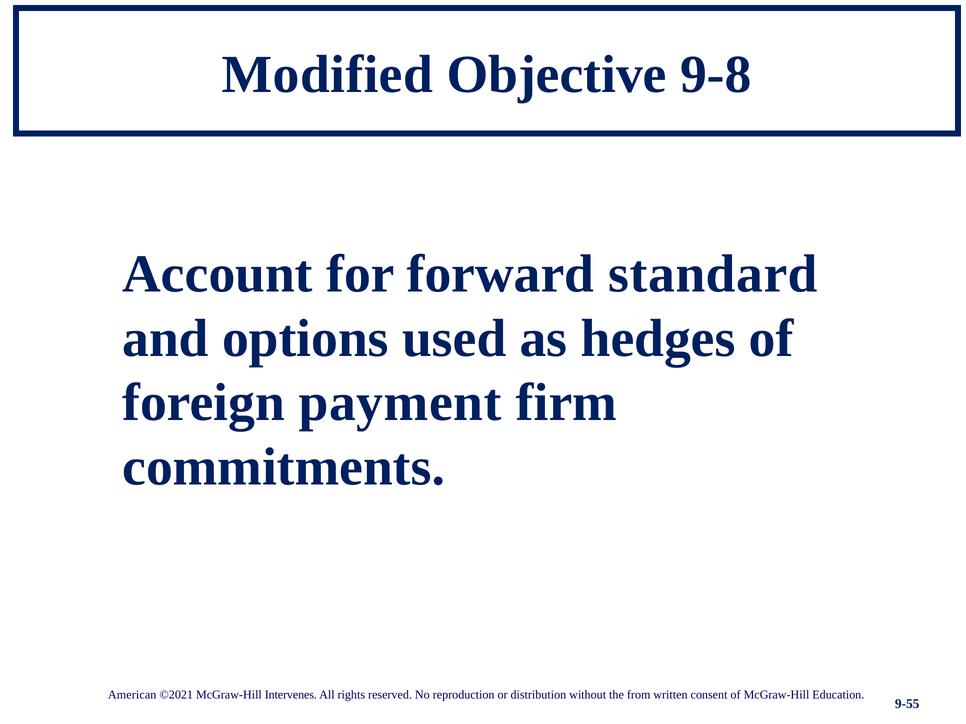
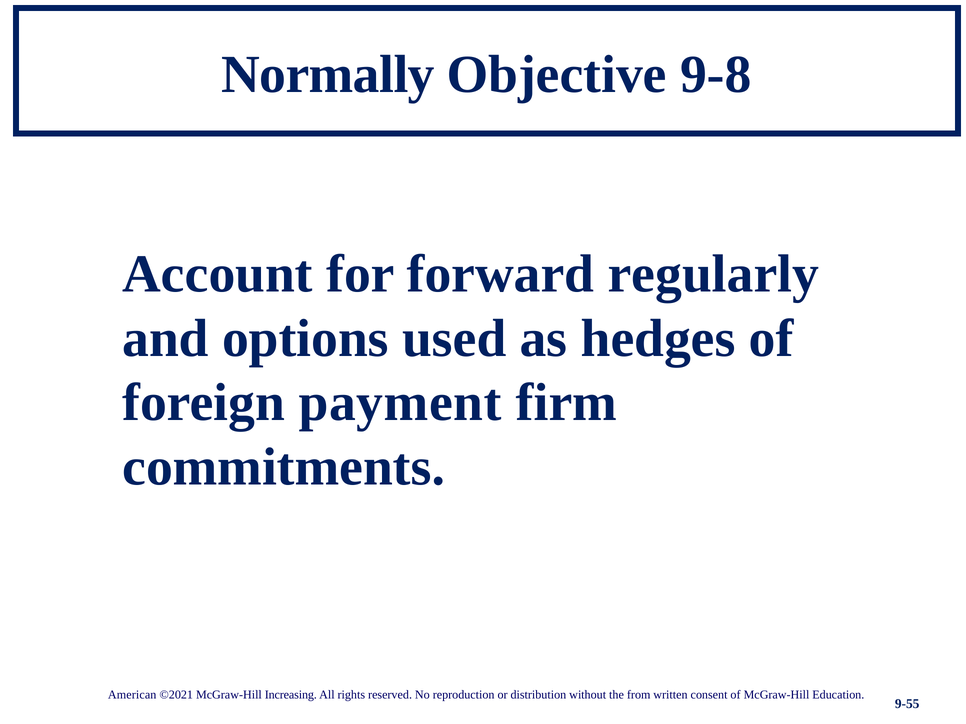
Modified: Modified -> Normally (328, 75)
standard: standard -> regularly (713, 274)
Intervenes: Intervenes -> Increasing (291, 695)
